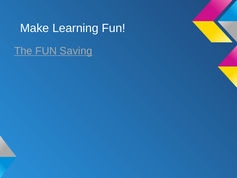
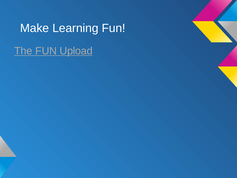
Saving: Saving -> Upload (76, 51)
